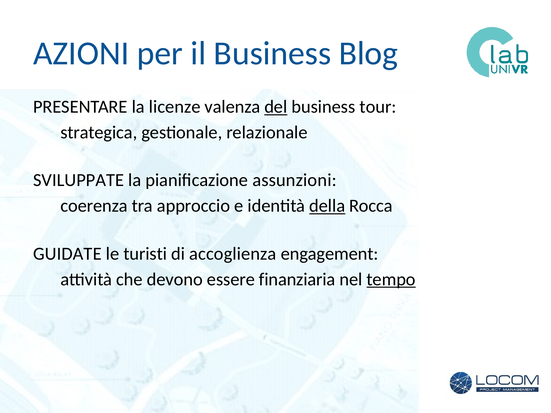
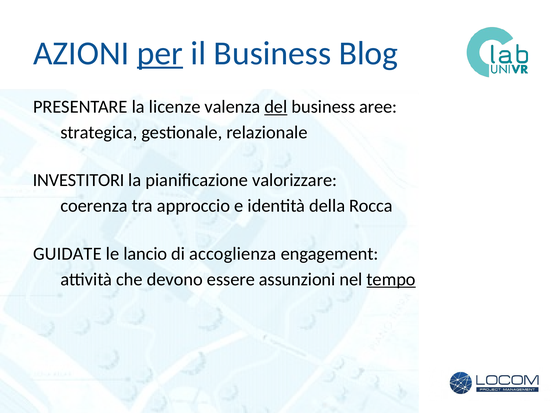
per underline: none -> present (160, 53)
tour: tour -> aree (378, 107)
SVILUPPATE: SVILUPPATE -> INVESTITORI (79, 180)
assunzioni: assunzioni -> valorizzare (295, 180)
della underline: present -> none (327, 206)
turisti: turisti -> lancio (145, 254)
finanziaria: finanziaria -> assunzioni (297, 280)
